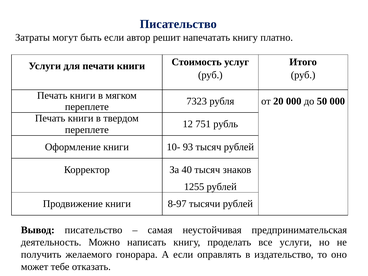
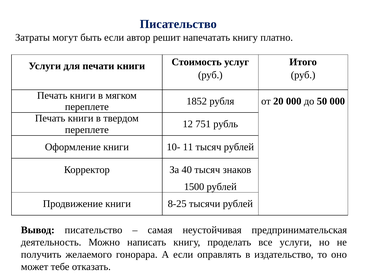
7323: 7323 -> 1852 (197, 101)
93: 93 -> 11 (188, 147)
1255: 1255 -> 1500 (194, 187)
8-97: 8-97 -> 8-25 (177, 204)
